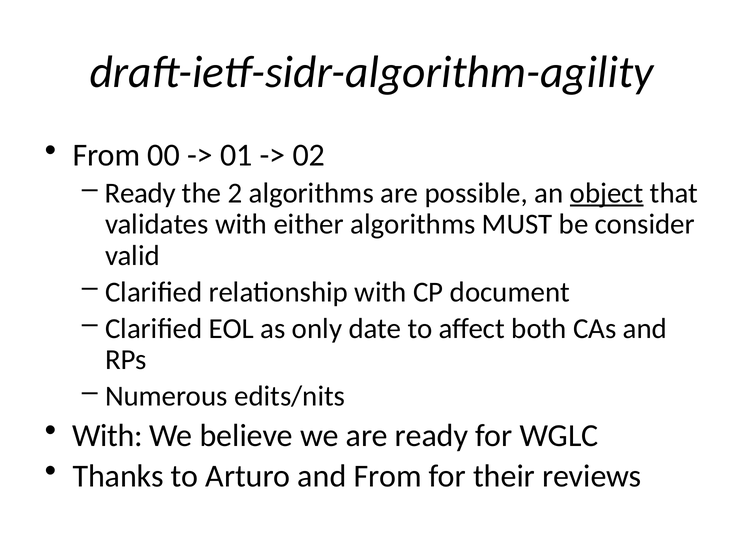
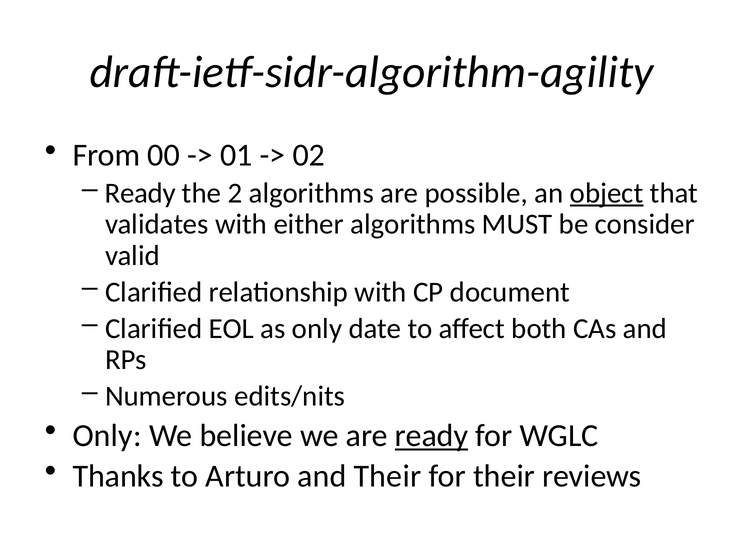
With: With -> Only (107, 436)
ready underline: none -> present (432, 436)
and From: From -> Their (387, 476)
